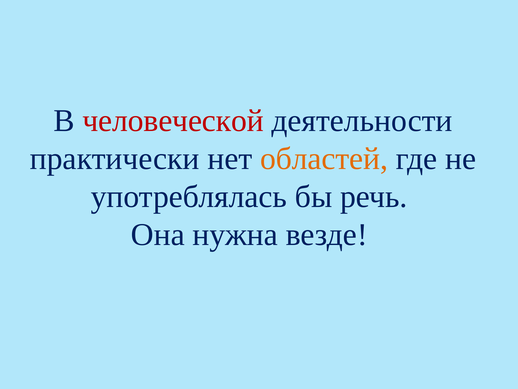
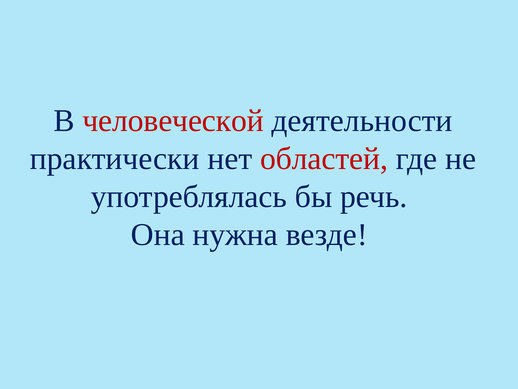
областей colour: orange -> red (324, 158)
